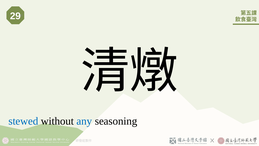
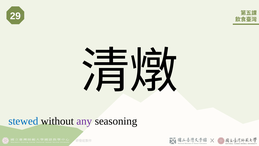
any colour: blue -> purple (84, 121)
